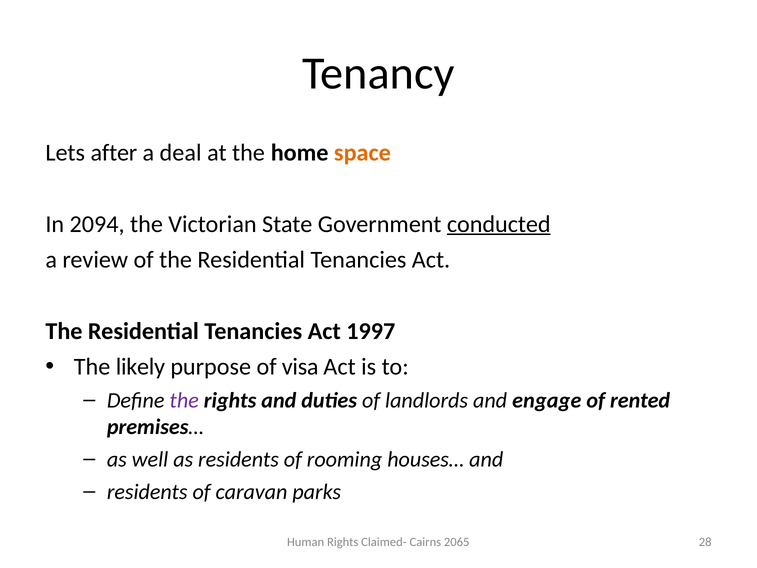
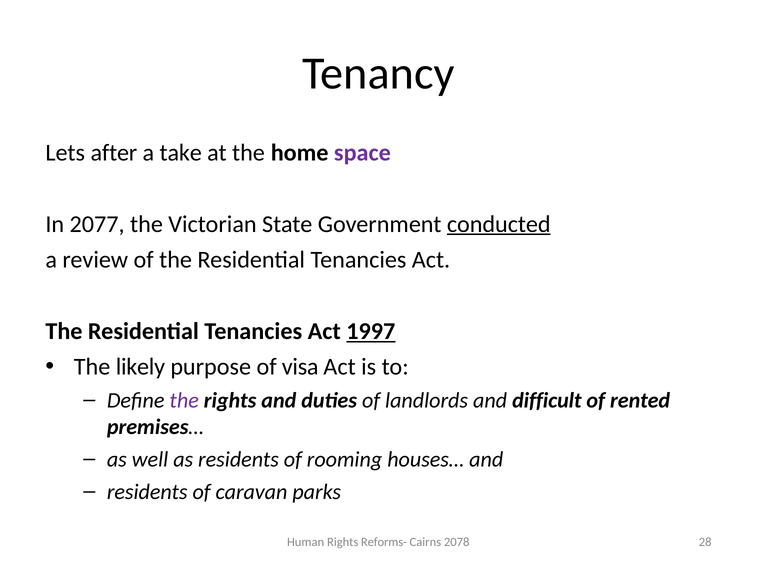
deal: deal -> take (181, 152)
space colour: orange -> purple (362, 152)
2094: 2094 -> 2077 (97, 224)
1997 underline: none -> present (371, 331)
engage: engage -> difficult (547, 400)
Claimed-: Claimed- -> Reforms- (384, 542)
2065: 2065 -> 2078 (457, 542)
